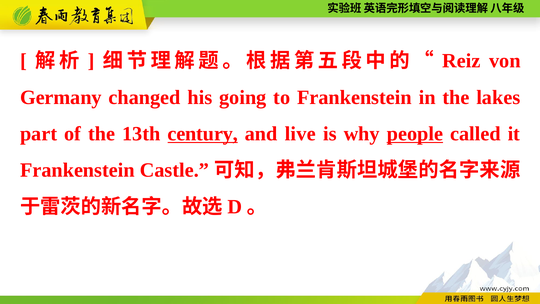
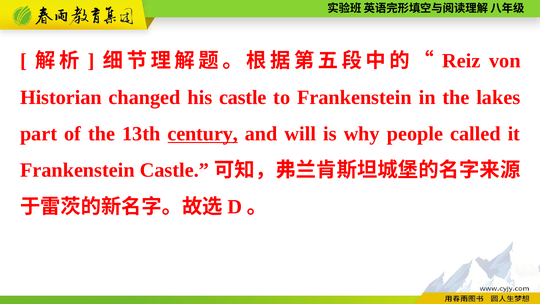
Germany: Germany -> Historian (61, 97)
his going: going -> castle (243, 97)
live: live -> will (300, 134)
people underline: present -> none (415, 134)
